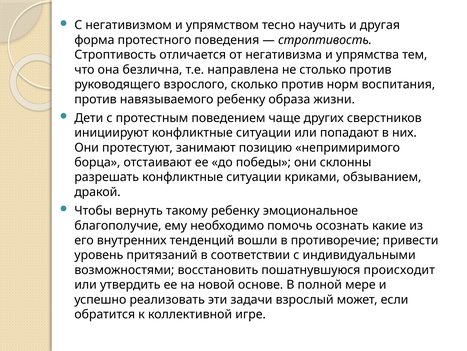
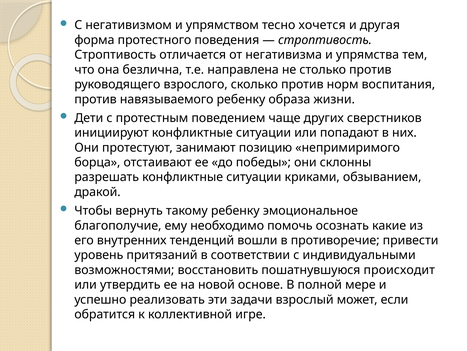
научить: научить -> хочется (322, 25)
